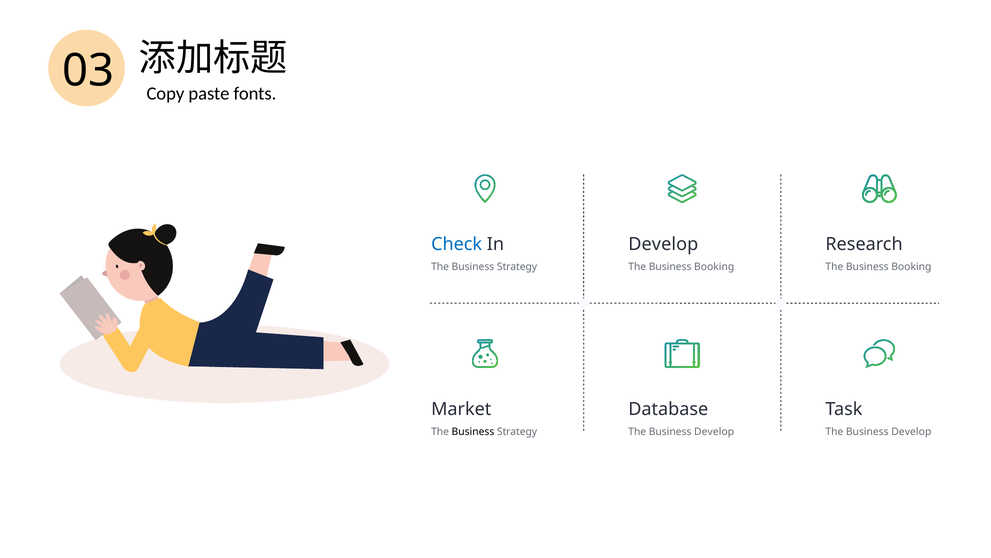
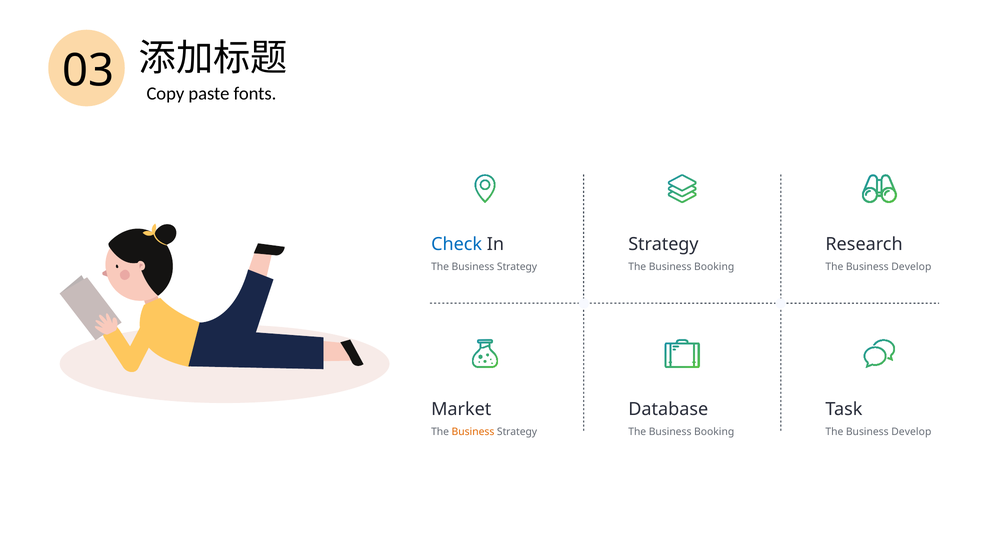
Develop: Develop -> Strategy (663, 244)
Booking: Booking -> Develop (911, 267)
Business colour: black -> orange (473, 431)
Develop: Develop -> Booking (714, 431)
